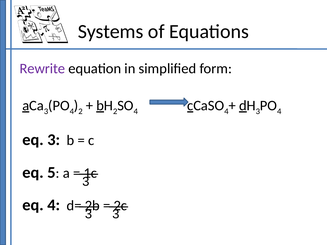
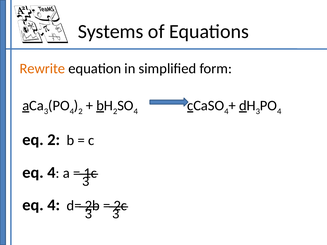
Rewrite colour: purple -> orange (42, 69)
eq 3: 3 -> 2 (54, 140)
5: 5 -> 4 (51, 173)
